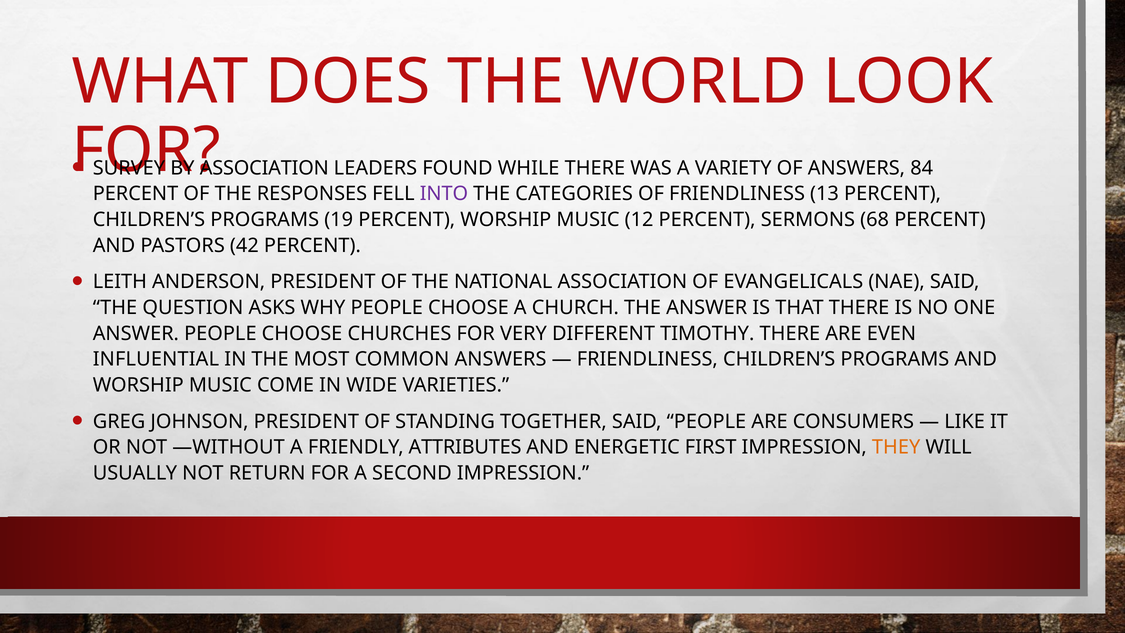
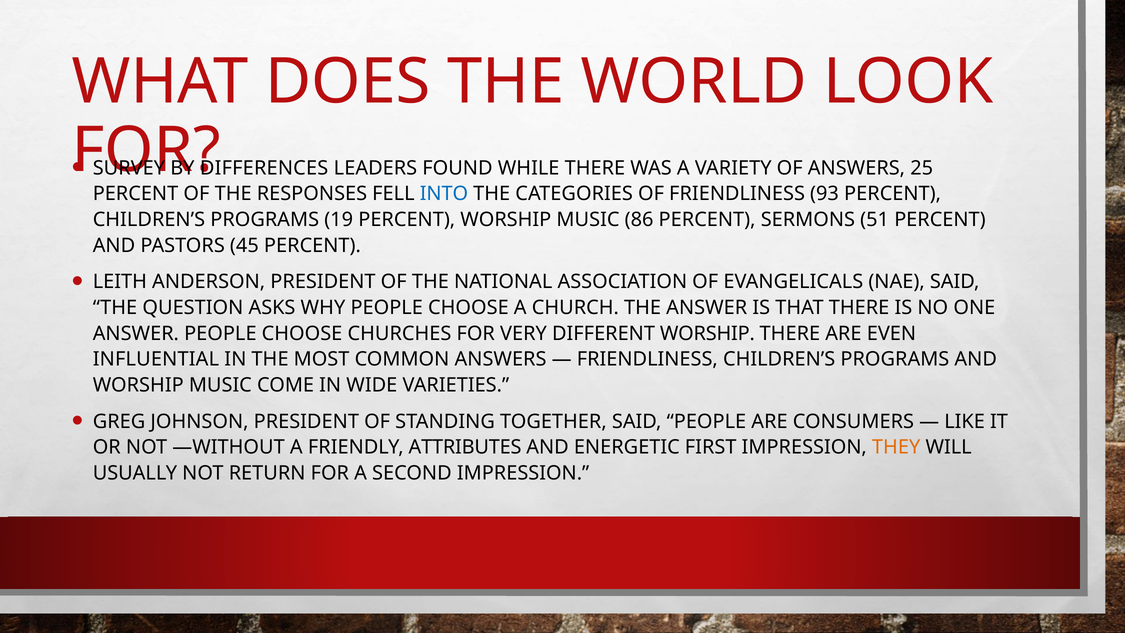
ASSOCIATION: ASSOCIATION -> DIFFERENCES (264, 168)
84: 84 -> 25 (922, 168)
INTO colour: purple -> blue (444, 194)
13: 13 -> 93 (824, 194)
12: 12 -> 86 (639, 220)
68: 68 -> 51 (875, 220)
42: 42 -> 45 (244, 245)
DIFFERENT TIMOTHY: TIMOTHY -> WORSHIP (707, 333)
